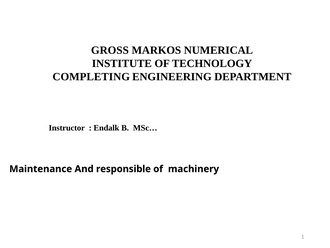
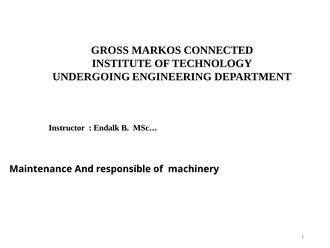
NUMERICAL: NUMERICAL -> CONNECTED (218, 50)
COMPLETING: COMPLETING -> UNDERGOING (91, 77)
